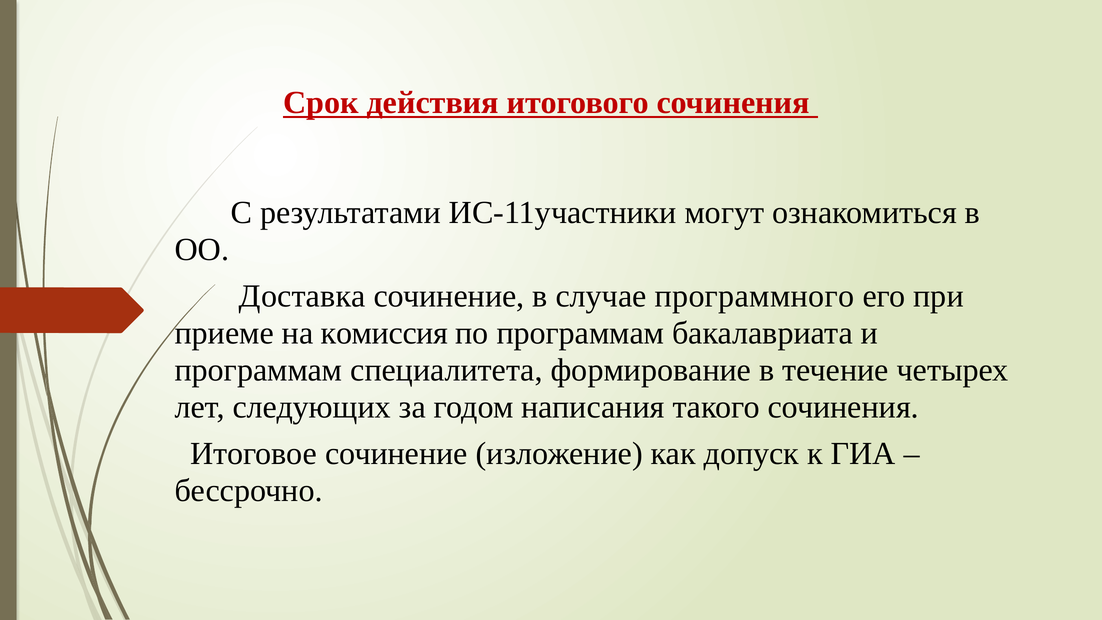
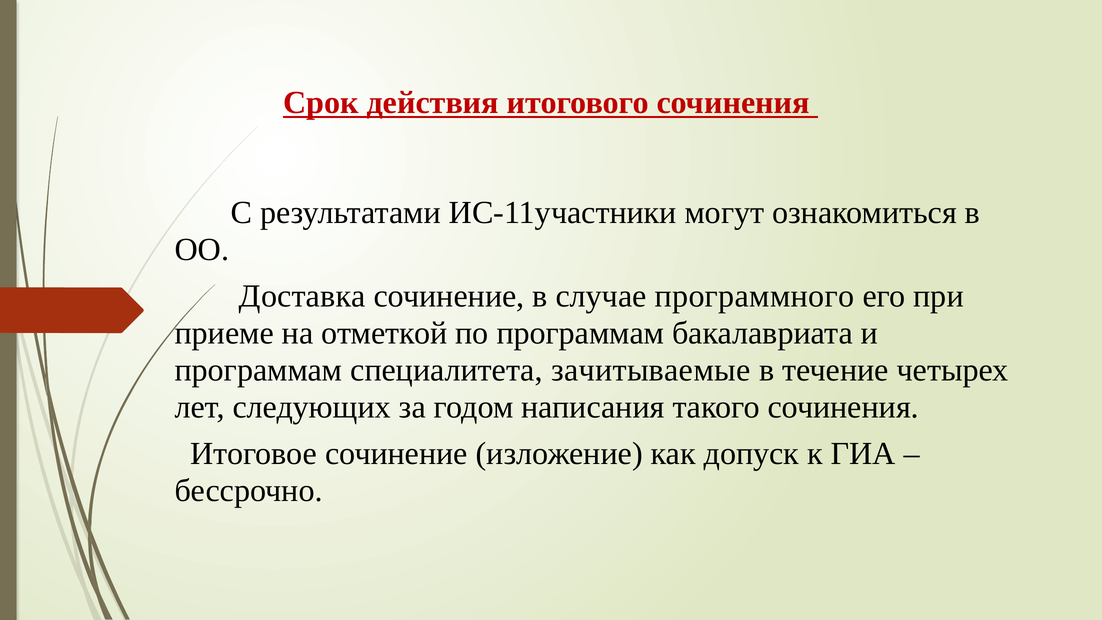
комиссия: комиссия -> отметкой (384, 333)
формирование: формирование -> зачитываемые (651, 370)
